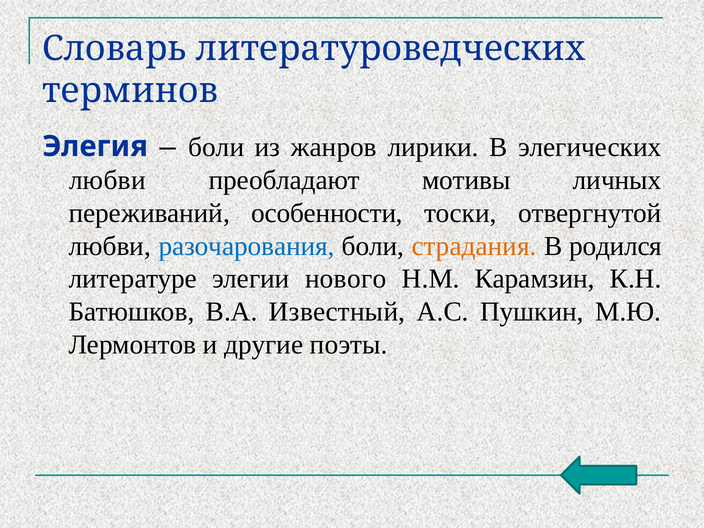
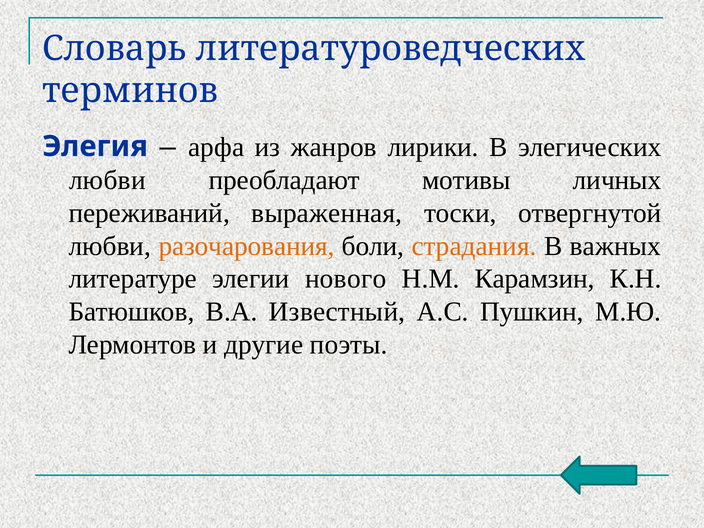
боли: боли -> арфа (216, 147)
особенности: особенности -> выраженная (327, 213)
разочарования colour: blue -> orange (247, 246)
родился: родился -> важных (615, 246)
